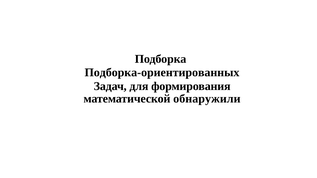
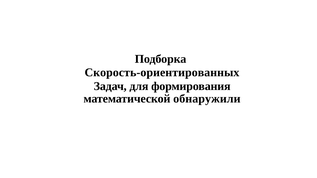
Подборка-ориентированных: Подборка-ориентированных -> Скорость-ориентированных (162, 73)
